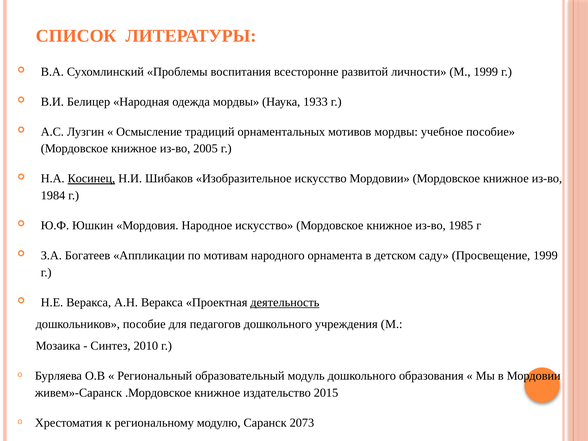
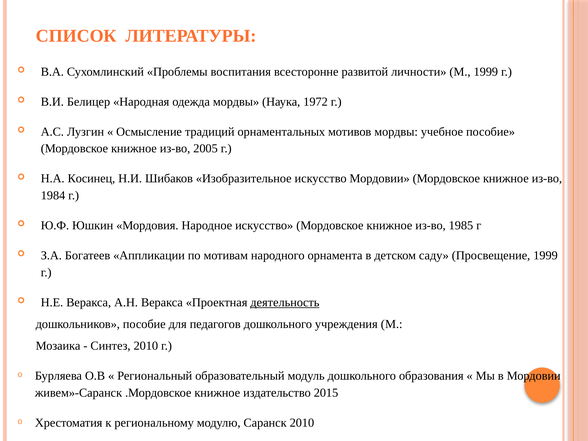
1933: 1933 -> 1972 (316, 102)
Косинец underline: present -> none (91, 179)
Саранск 2073: 2073 -> 2010 (302, 423)
